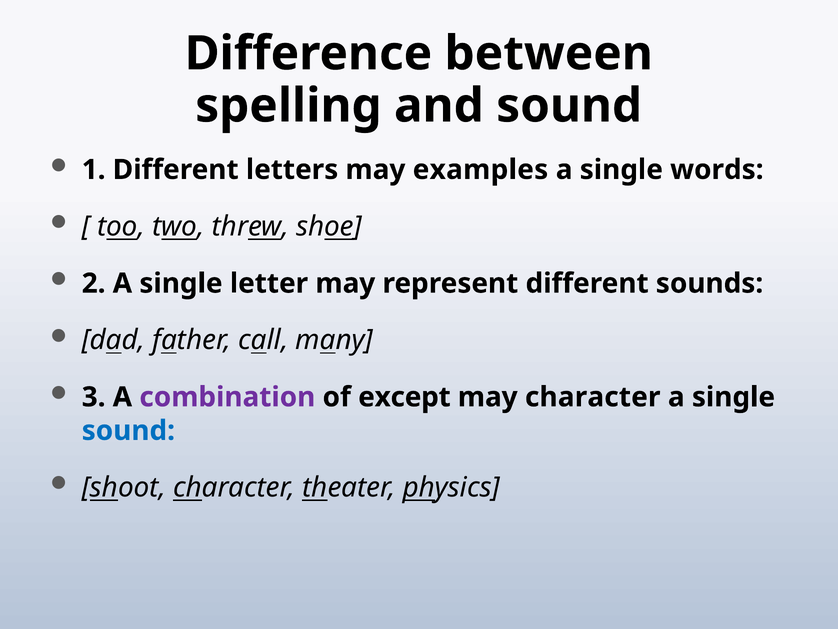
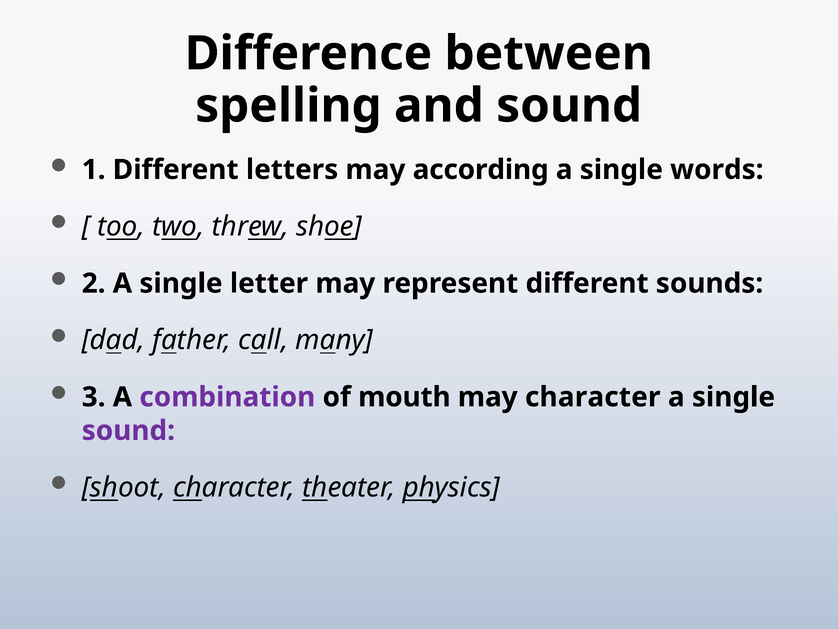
examples: examples -> according (481, 170)
except: except -> mouth (404, 397)
sound colour: blue -> purple (128, 430)
